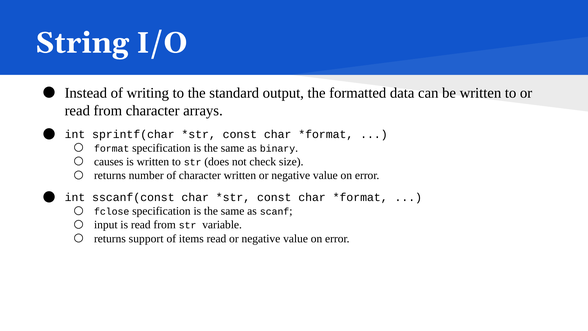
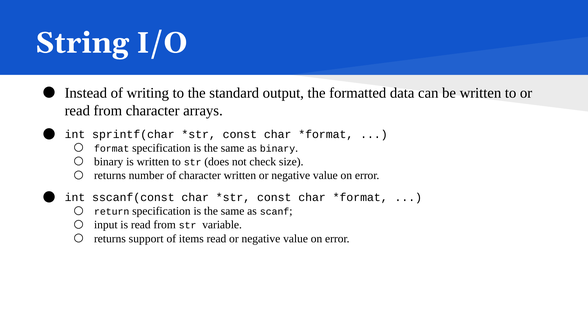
causes: causes -> binary (109, 162)
fclose: fclose -> return (112, 212)
